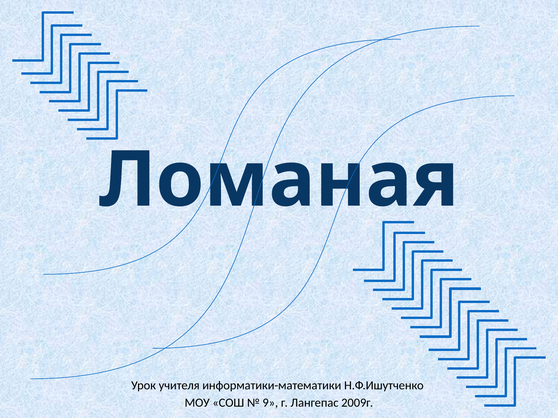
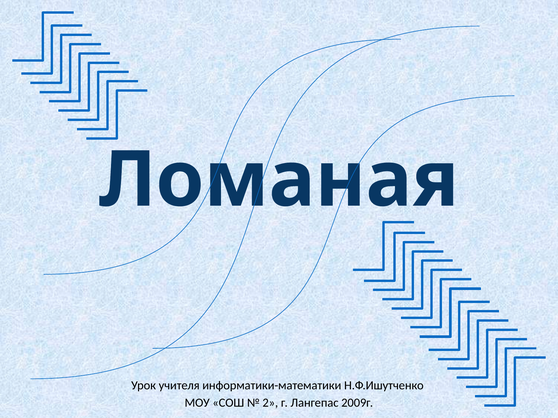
9: 9 -> 2 (270, 403)
